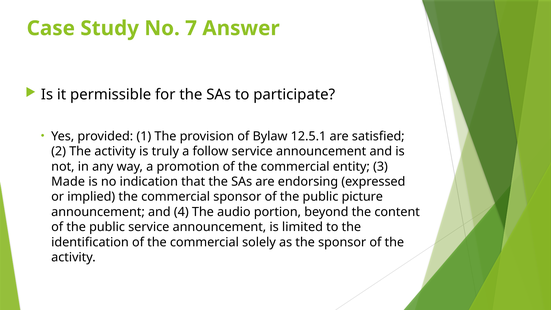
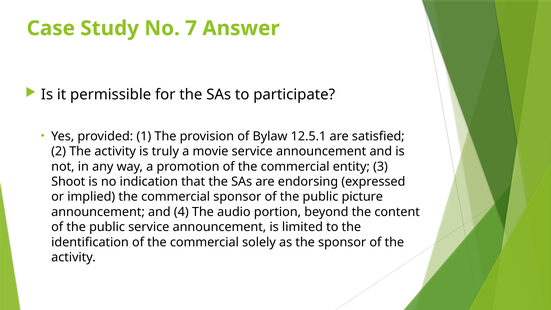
follow: follow -> movie (210, 151)
Made: Made -> Shoot (68, 182)
